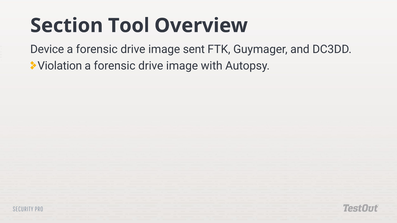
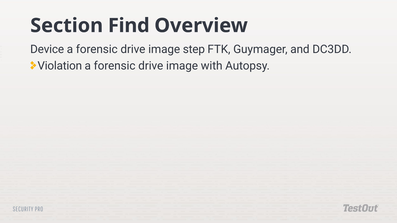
Tool: Tool -> Find (129, 26)
sent: sent -> step (194, 49)
